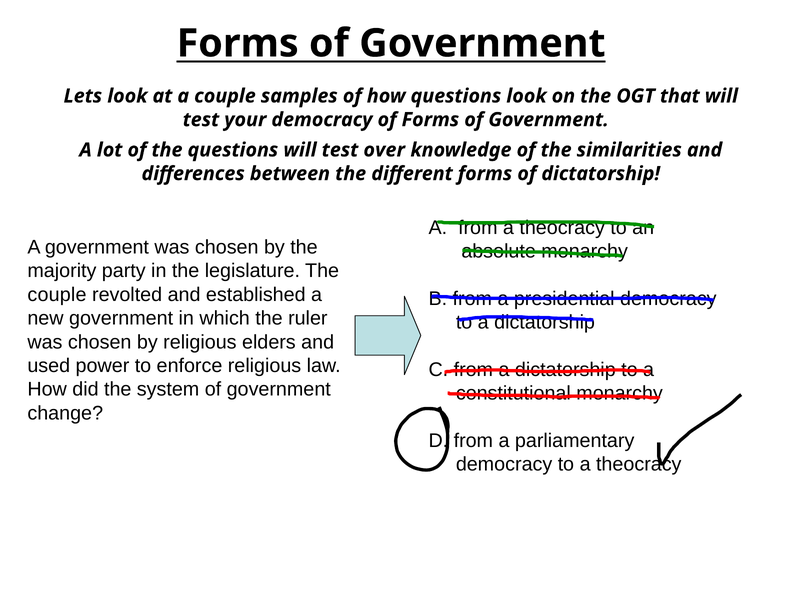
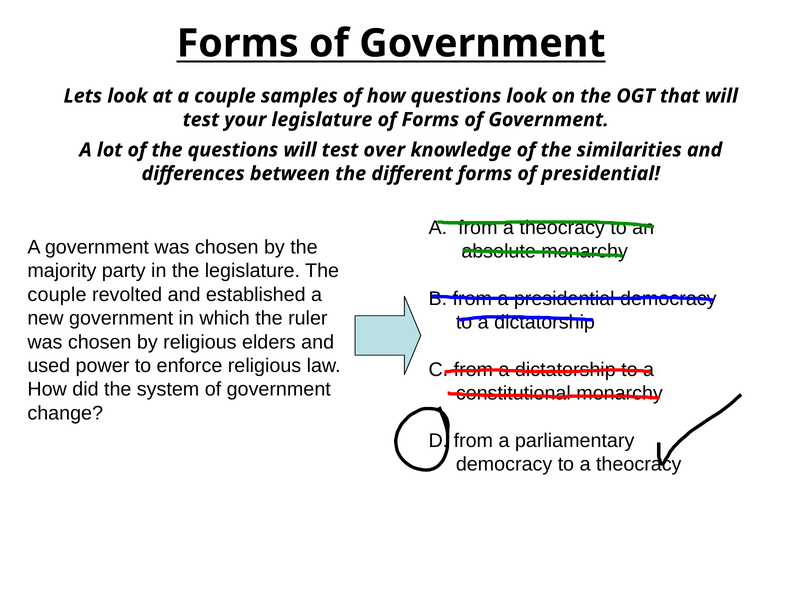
your democracy: democracy -> legislature (322, 120)
of dictatorship: dictatorship -> presidential (601, 174)
